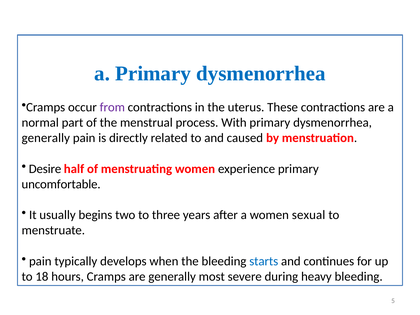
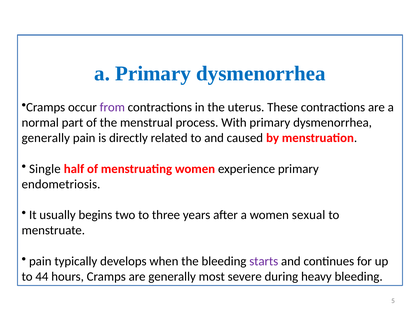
Desire: Desire -> Single (45, 169)
uncomfortable: uncomfortable -> endometriosis (61, 184)
starts colour: blue -> purple (264, 261)
18: 18 -> 44 (42, 277)
